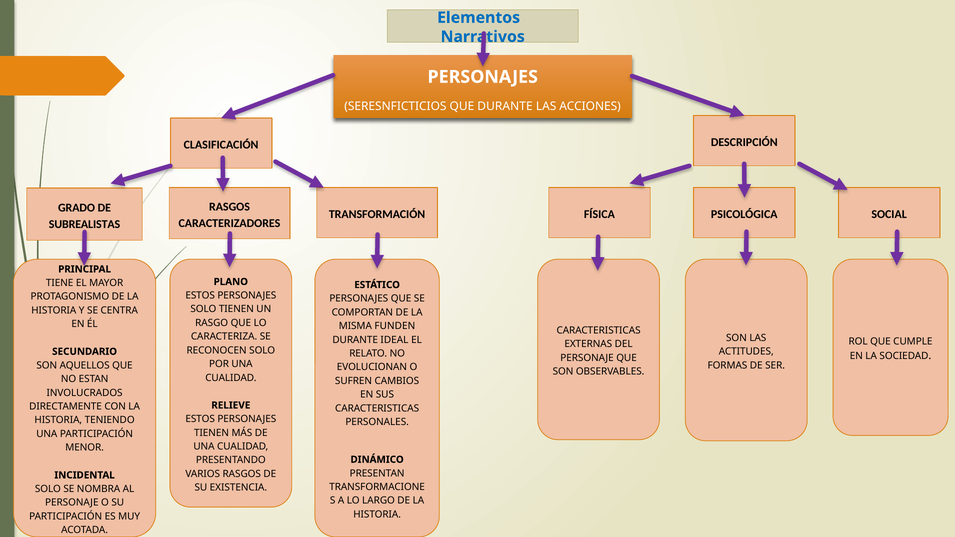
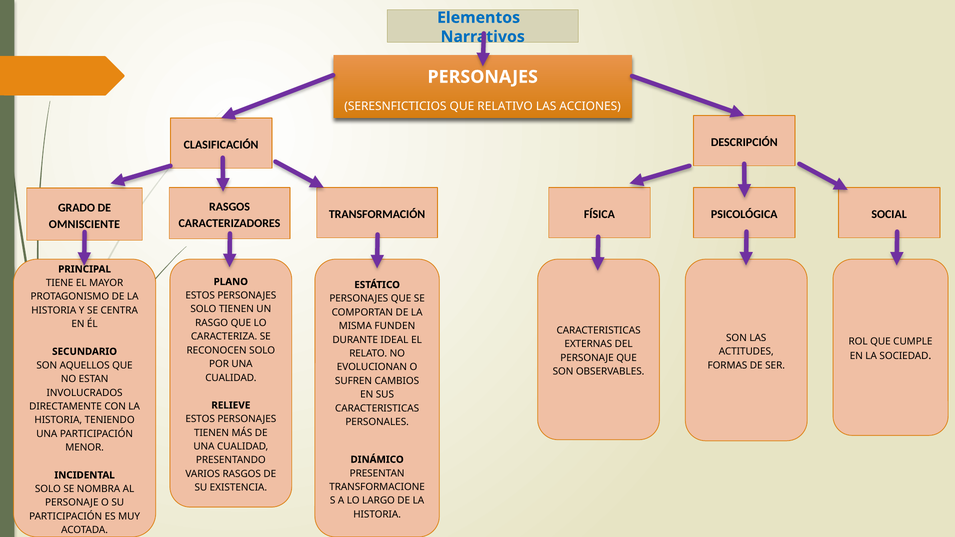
QUE DURANTE: DURANTE -> RELATIVO (505, 106)
SUBREALISTAS: SUBREALISTAS -> OMNISCIENTE (84, 224)
